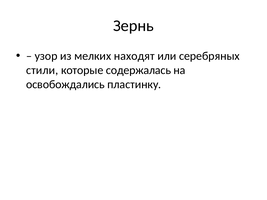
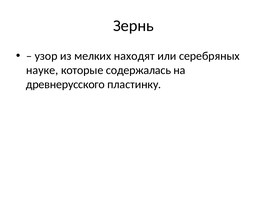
стили: стили -> науке (42, 70)
освобождались: освобождались -> древнерусского (65, 84)
